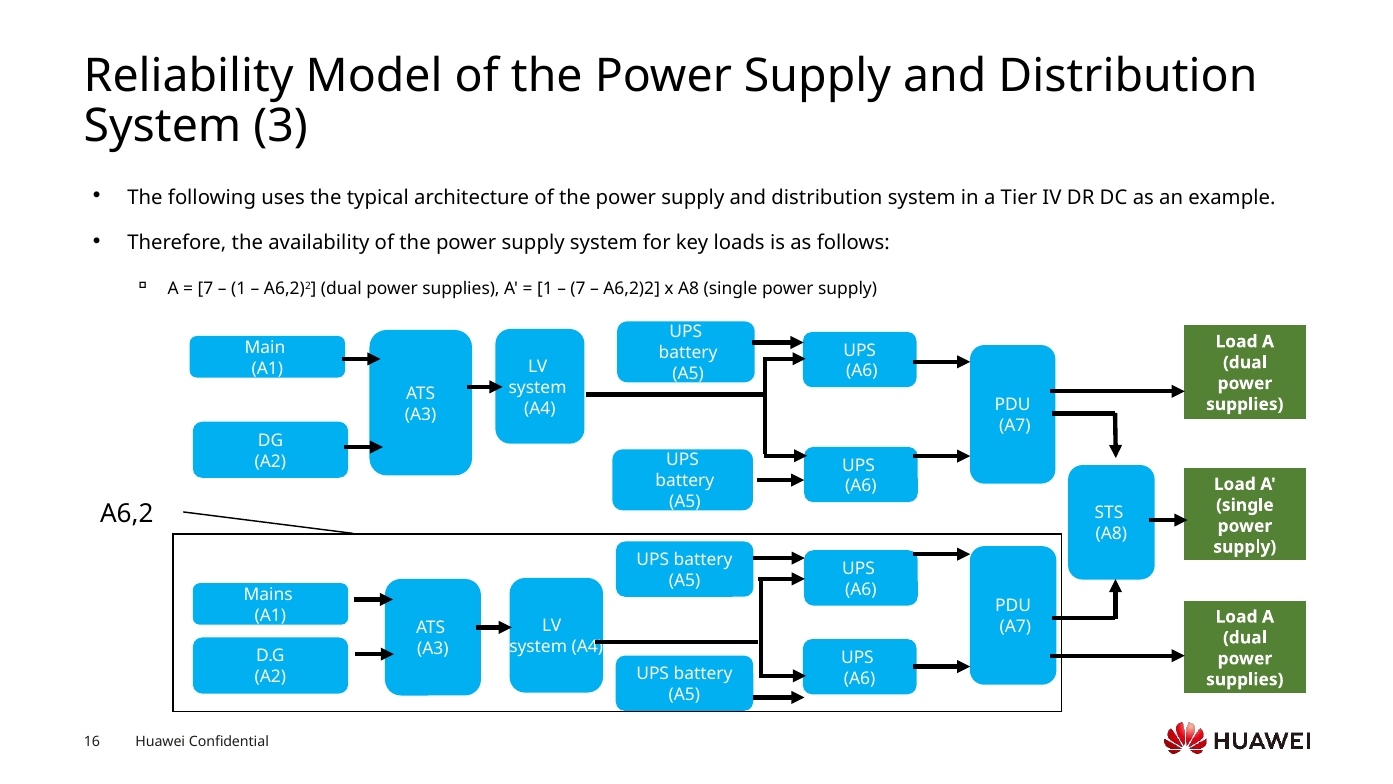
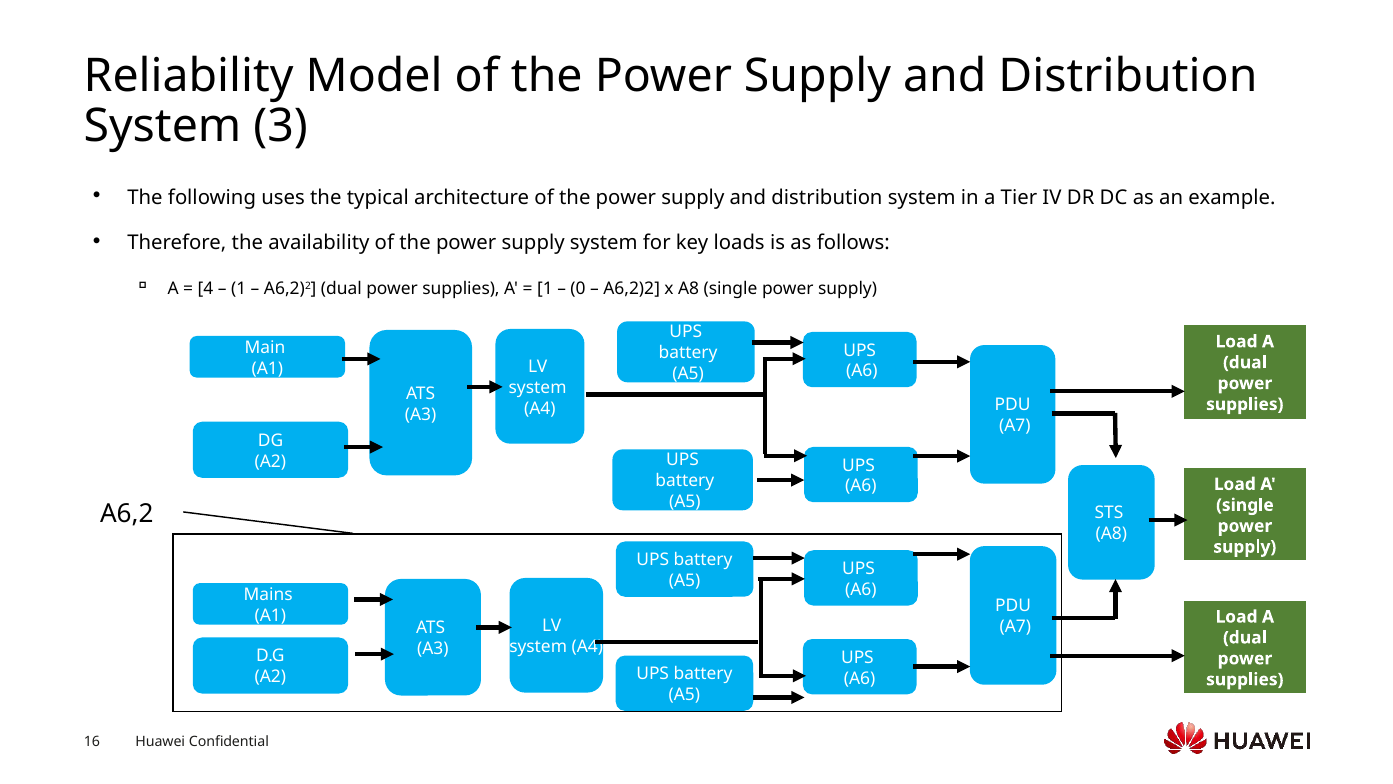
7: 7 -> 4 (206, 289)
7: 7 -> 0 (578, 289)
